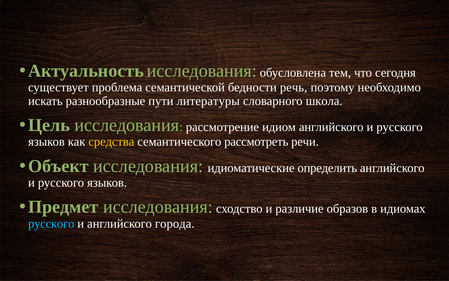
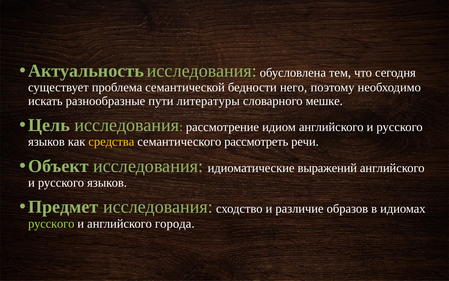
речь: речь -> него (294, 87)
школа: школа -> мешке (324, 101)
определить: определить -> выражений (327, 168)
русского colour: light blue -> light green (51, 223)
